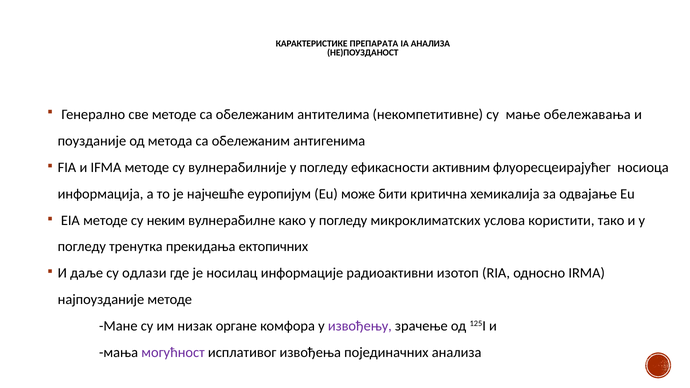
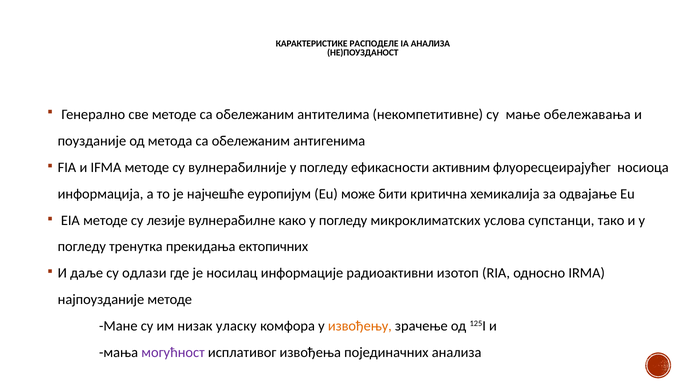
ПРЕПАРАТА: ПРЕПАРАТА -> РАСПОДЕЛЕ (374, 44)
неким: неким -> лезије (166, 220)
користити: користити -> супстанци (561, 220)
органе: органе -> уласку (236, 326)
извођењу colour: purple -> orange (360, 326)
